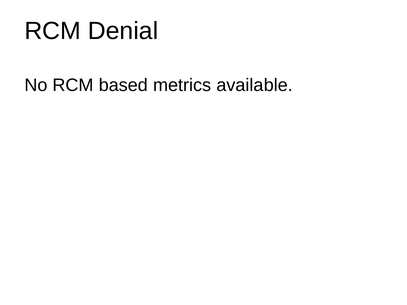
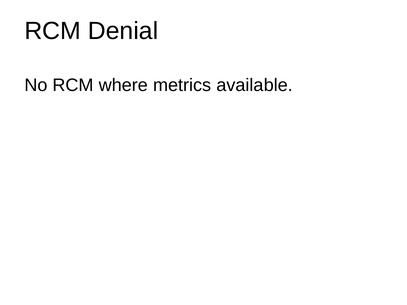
based: based -> where (123, 85)
